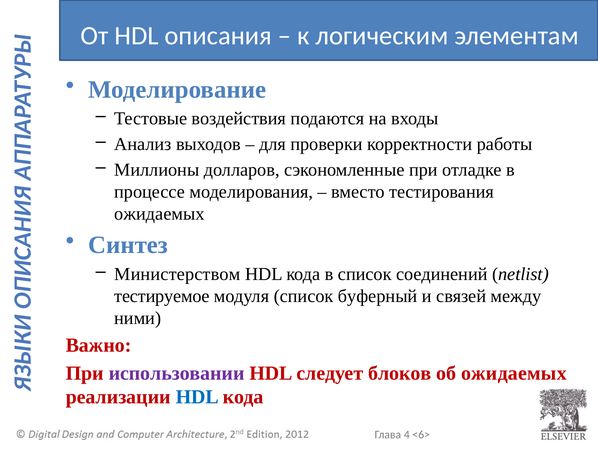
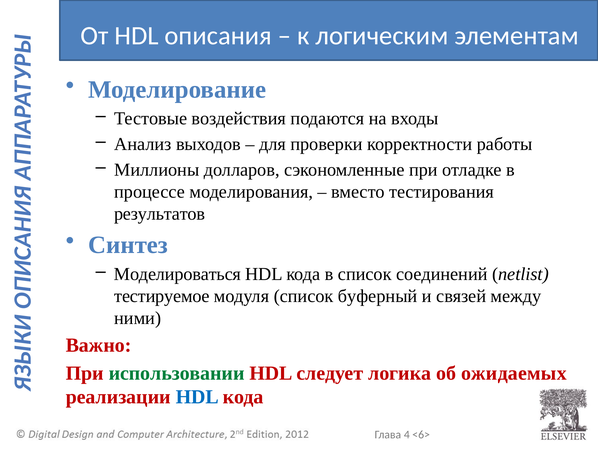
ожидаемых: ожидаемых -> результатов (160, 213)
Министерством: Министерством -> Моделироваться (177, 274)
использовании colour: purple -> green (177, 373)
блоков: блоков -> логика (400, 373)
